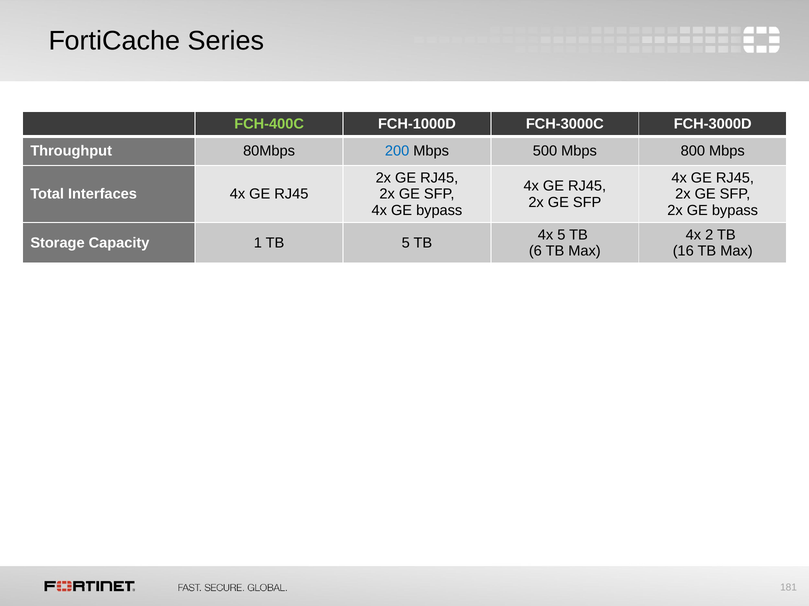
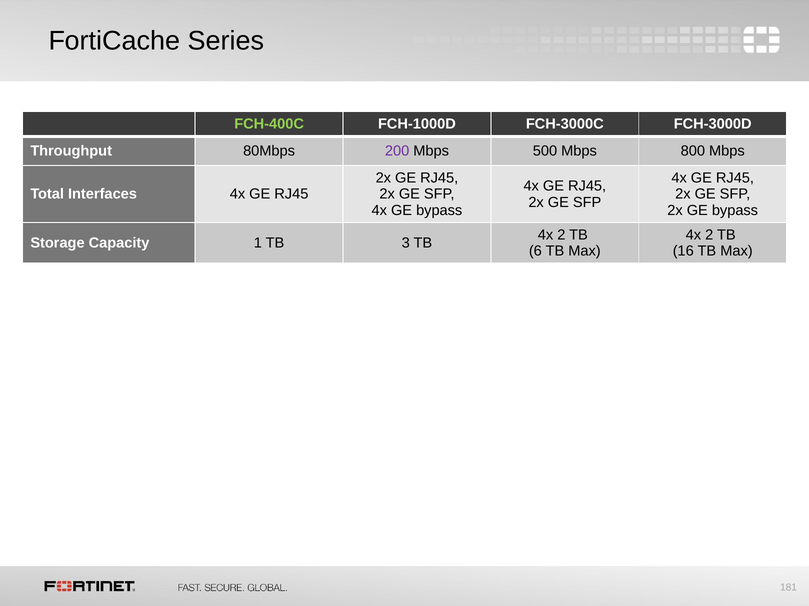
200 colour: blue -> purple (397, 151)
5: 5 -> 2 (561, 235)
TB 5: 5 -> 3 (406, 243)
